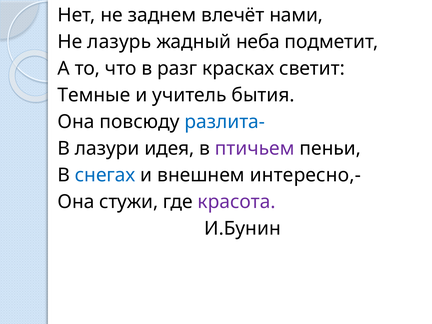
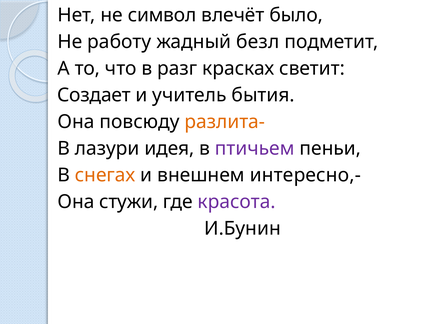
заднем: заднем -> символ (162, 15)
нами: нами -> было (296, 15)
лазурь: лазурь -> работу (119, 42)
неба: неба -> безл (258, 42)
Темные: Темные -> Создает (94, 95)
разлита- colour: blue -> orange (225, 122)
снегах colour: blue -> orange (105, 175)
